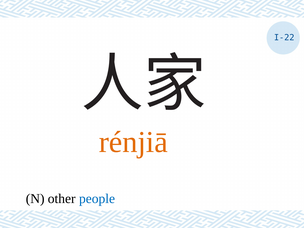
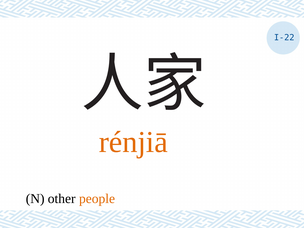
people colour: blue -> orange (97, 199)
